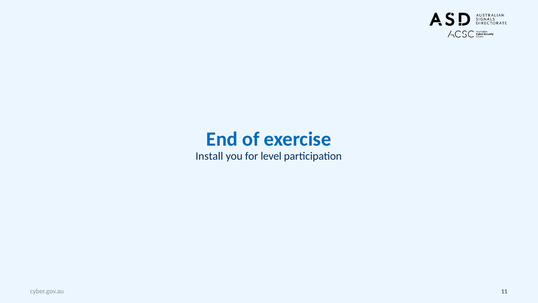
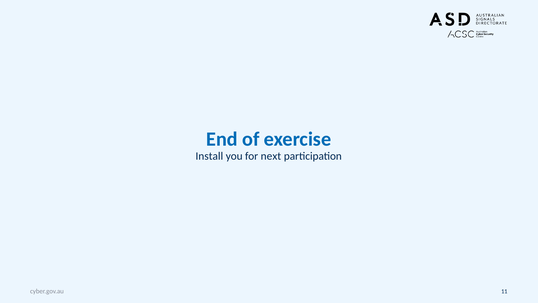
level: level -> next (271, 156)
